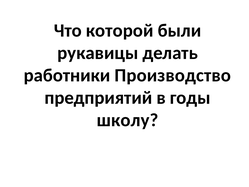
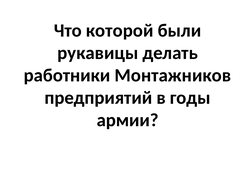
Производство: Производство -> Монтажников (173, 75)
школу: школу -> армии (128, 120)
